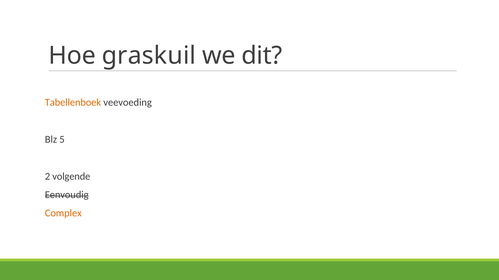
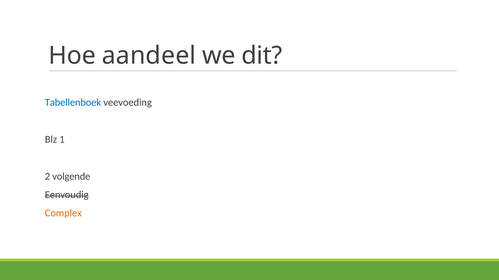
graskuil: graskuil -> aandeel (149, 56)
Tabellenboek colour: orange -> blue (73, 103)
5: 5 -> 1 (62, 140)
